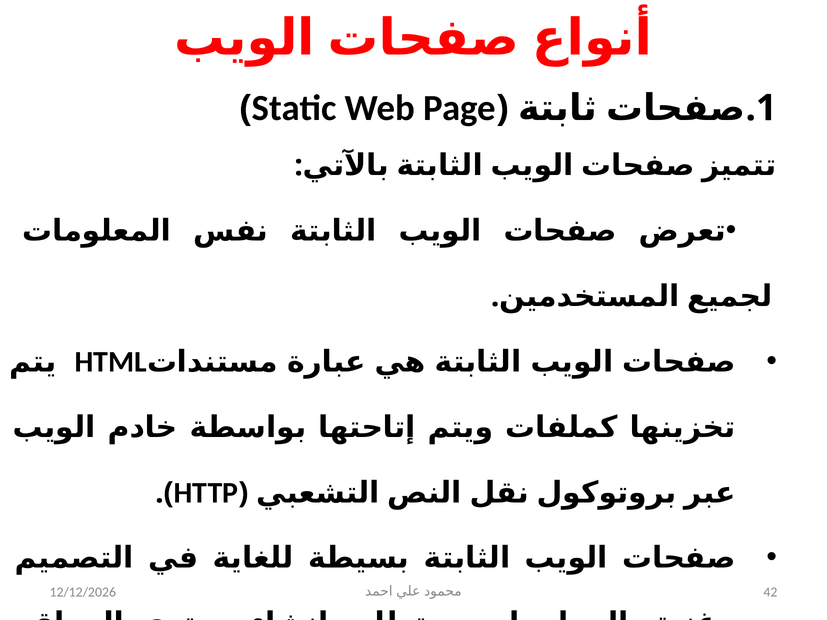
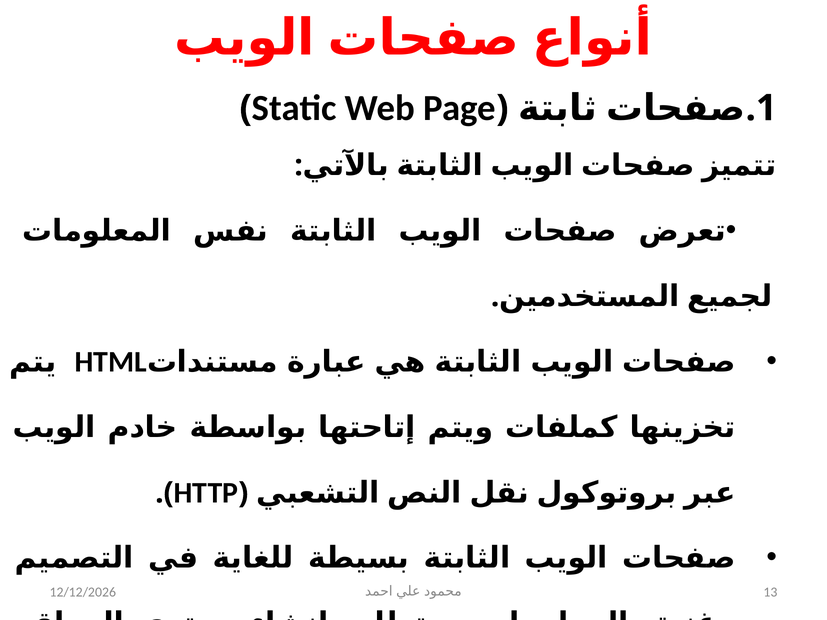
42: 42 -> 13 (770, 592)
